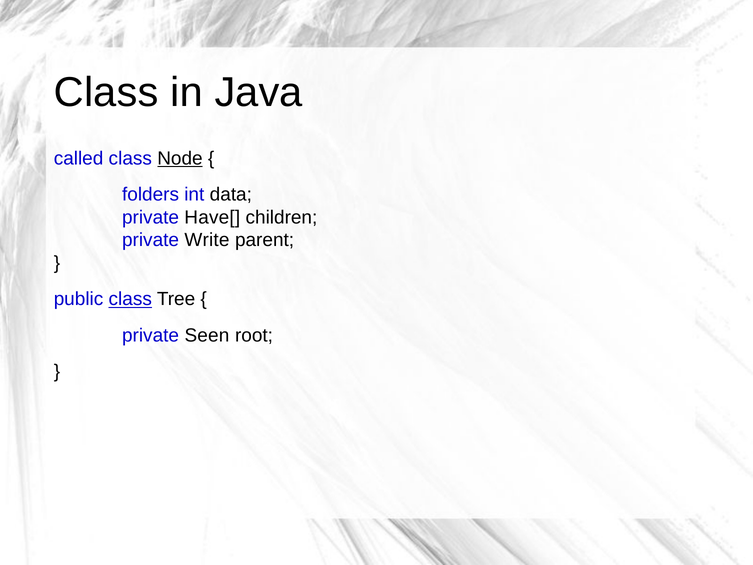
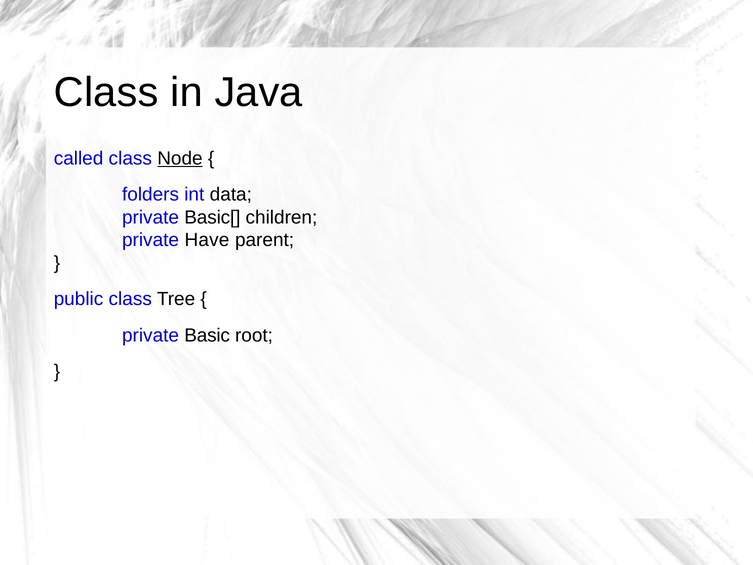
Have[: Have[ -> Basic[ (212, 217)
Write: Write -> Have (207, 240)
class underline: present -> none (130, 299)
Seen: Seen -> Basic (207, 335)
